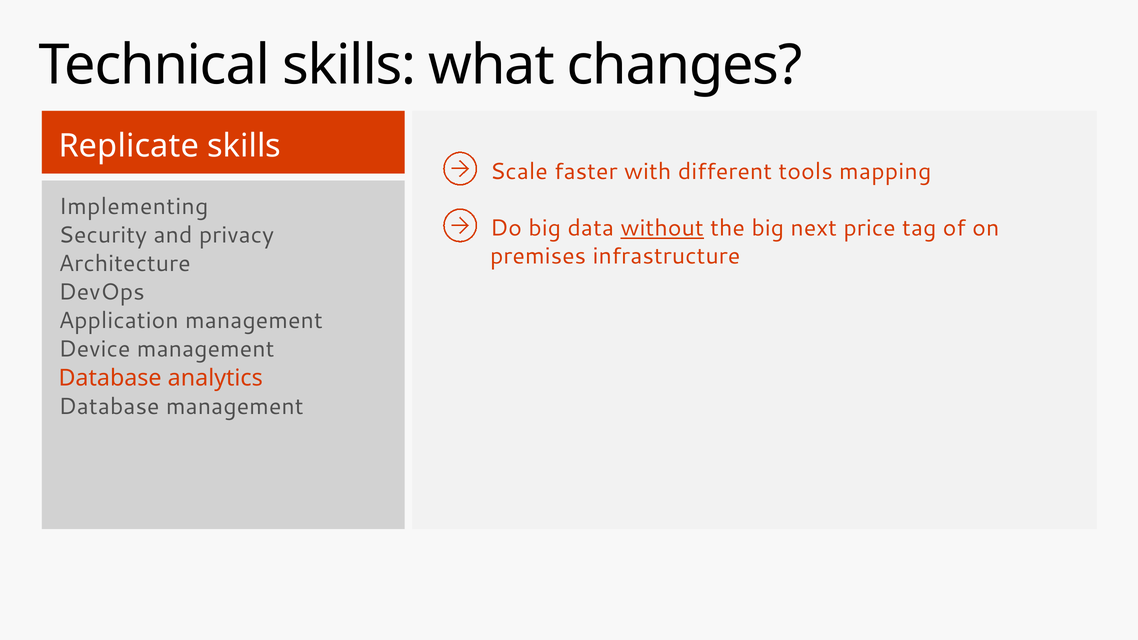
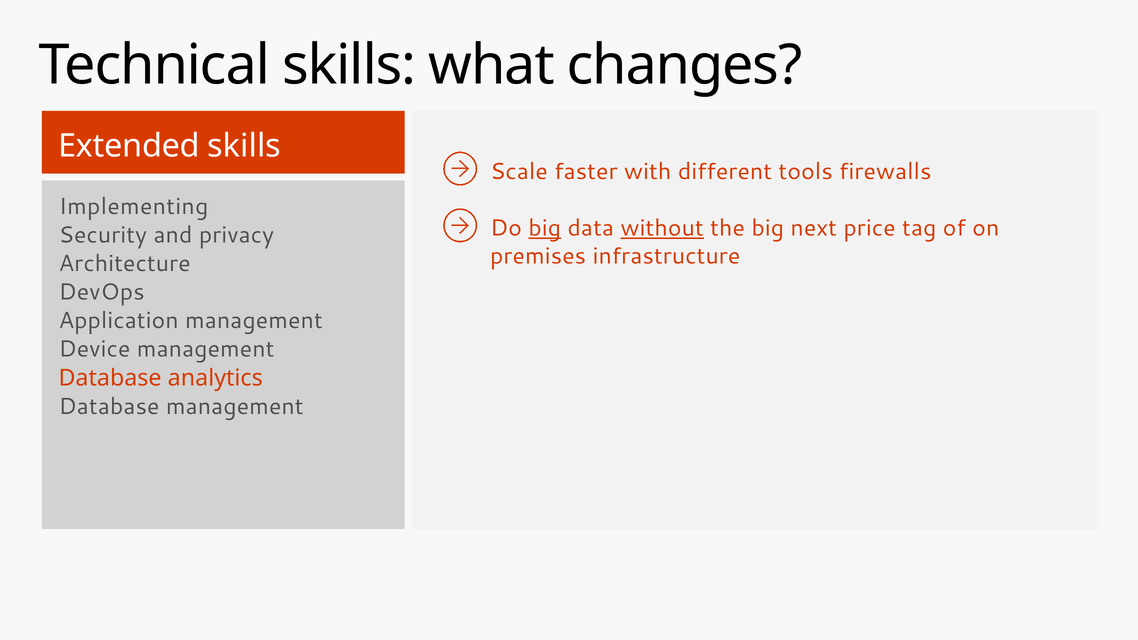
Replicate: Replicate -> Extended (129, 146)
mapping: mapping -> firewalls (885, 171)
big underline: none -> present (545, 228)
